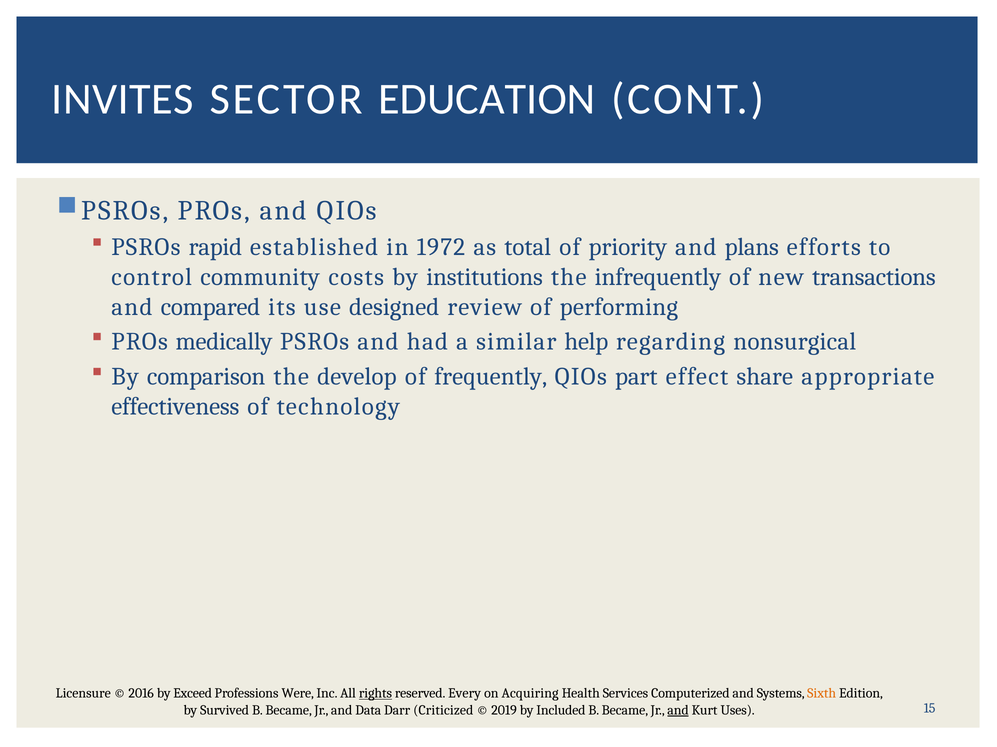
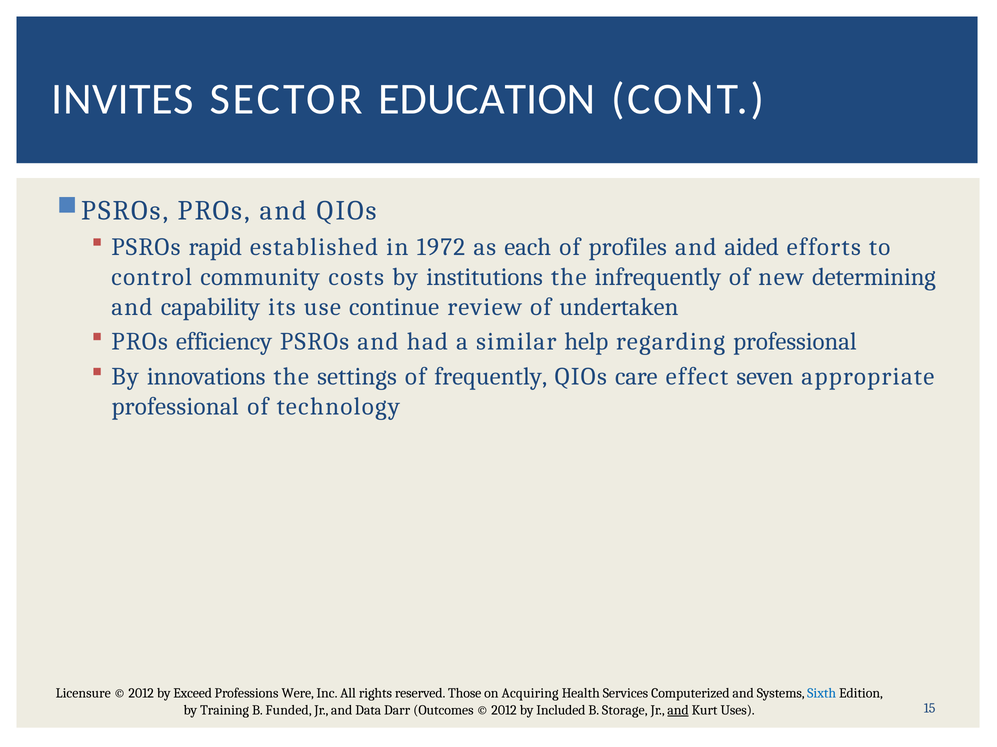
total: total -> each (528, 247)
priority: priority -> profiles (628, 247)
plans: plans -> aided (752, 247)
transactions: transactions -> determining (874, 277)
compared: compared -> capability (210, 307)
designed: designed -> continue (394, 307)
performing: performing -> undertaken (619, 307)
medically: medically -> efficiency (224, 342)
regarding nonsurgical: nonsurgical -> professional (795, 342)
comparison: comparison -> innovations (206, 377)
develop: develop -> settings (357, 377)
part: part -> care (636, 377)
share: share -> seven (765, 377)
effectiveness: effectiveness -> professional (175, 407)
2016: 2016 -> 2012 (141, 694)
rights underline: present -> none (375, 694)
Every: Every -> Those (465, 694)
Sixth colour: orange -> blue (822, 694)
Survived: Survived -> Training (225, 711)
Became: Became -> Funded (289, 711)
Criticized: Criticized -> Outcomes (443, 711)
2019: 2019 -> 2012 (504, 711)
Became: Became -> Storage (625, 711)
